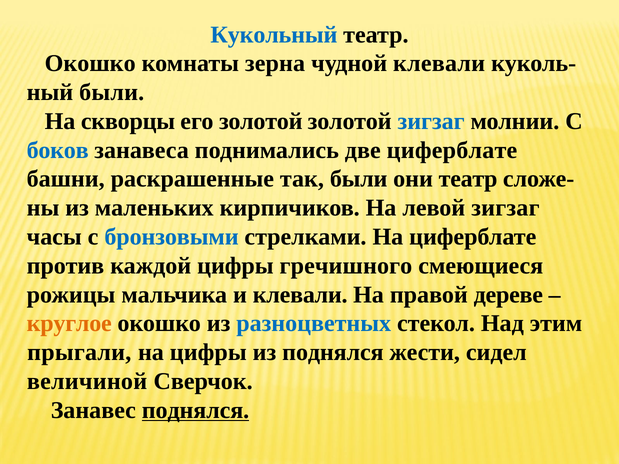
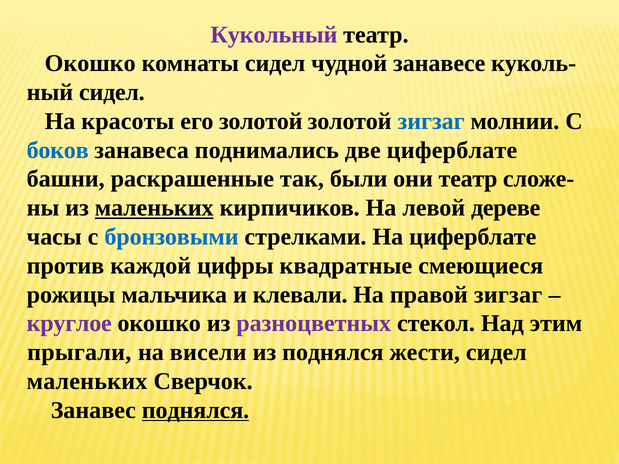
Кукольный colour: blue -> purple (274, 35)
комнаты зерна: зерна -> сидел (275, 64)
чудной клевали: клевали -> занавесе (439, 64)
были: были -> сидел (112, 92)
скворцы: скворцы -> красоты (128, 121)
маленьких underline: none -> present (154, 208)
левой зигзаг: зигзаг -> дереве (506, 208)
гречишного: гречишного -> квадратные (346, 266)
правой дереве: дереве -> зигзаг (508, 295)
круглое colour: orange -> purple (69, 324)
разноцветных colour: blue -> purple (314, 324)
на цифры: цифры -> висели (208, 353)
величиной: величиной -> маленьких (87, 381)
